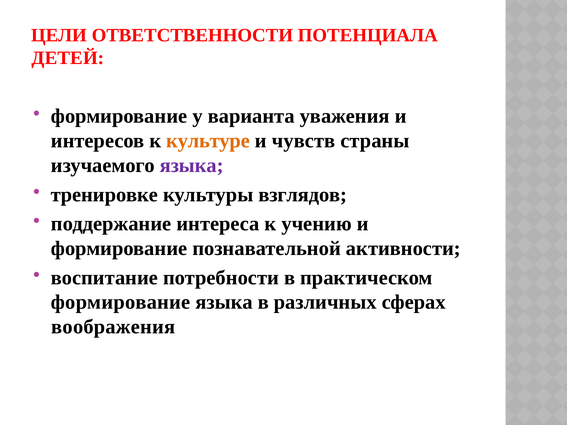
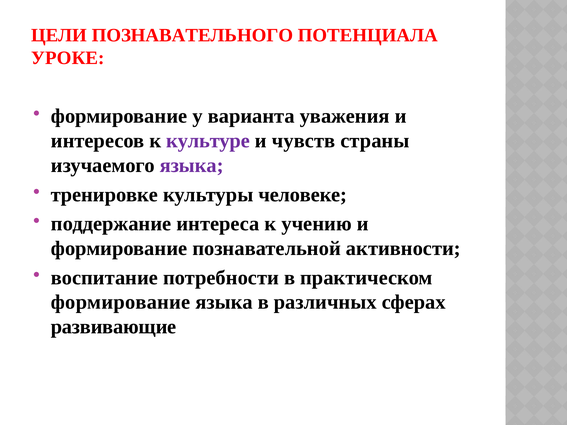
ОТВЕТСТВЕННОСТИ: ОТВЕТСТВЕННОСТИ -> ПОЗНАВАТЕЛЬНОГО (192, 35)
ДЕТЕЙ: ДЕТЕЙ -> УРОКЕ (68, 58)
культуре colour: orange -> purple (208, 141)
взглядов: взглядов -> человеке (303, 195)
воображения: воображения -> развивающие (114, 327)
